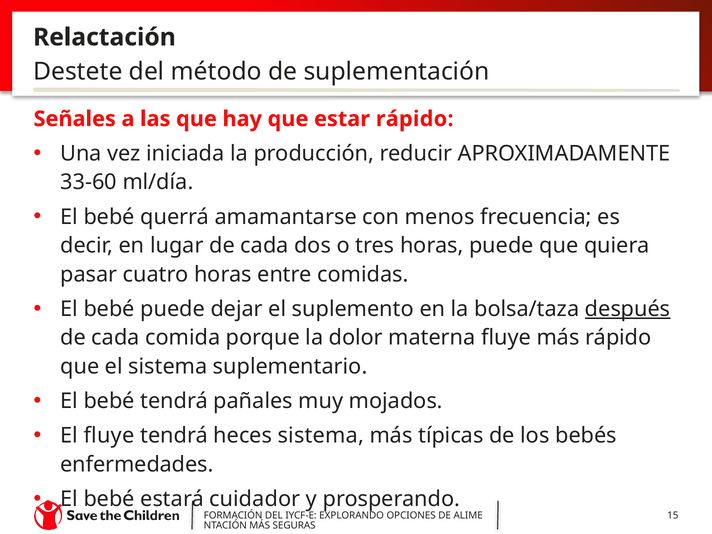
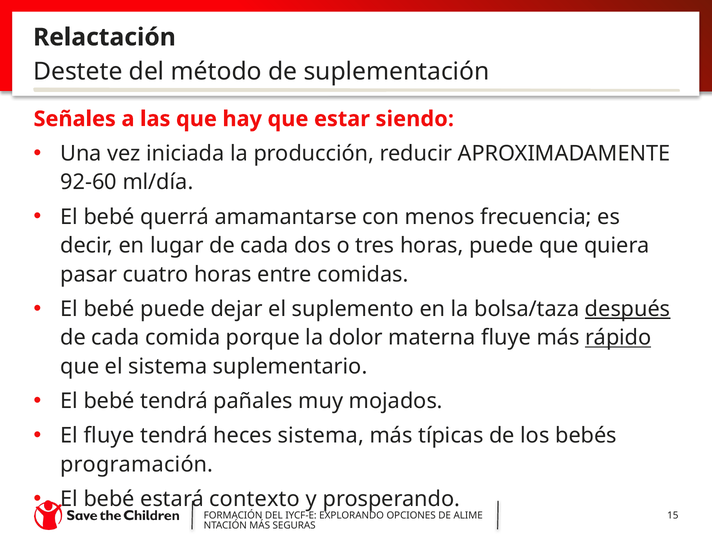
estar rápido: rápido -> siendo (415, 119)
33-60: 33-60 -> 92-60 (89, 182)
rápido underline: none -> present (618, 338)
enfermedades: enfermedades -> programación (137, 464)
cuidador: cuidador -> contexto (255, 499)
